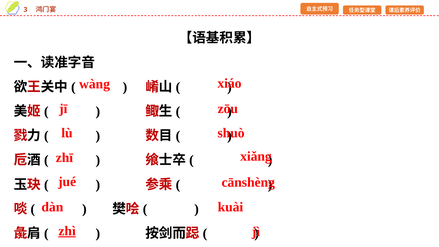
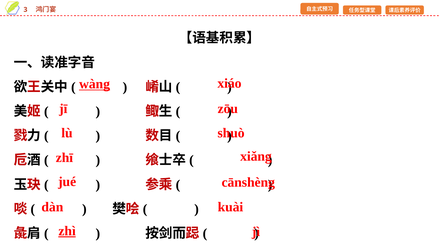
wàng underline: none -> present (95, 84)
